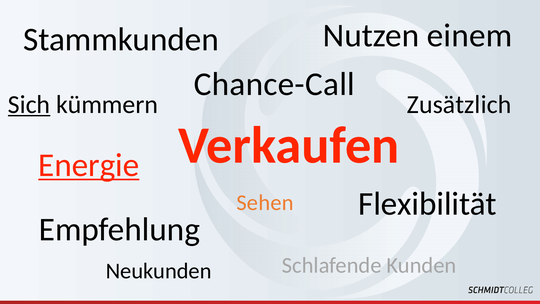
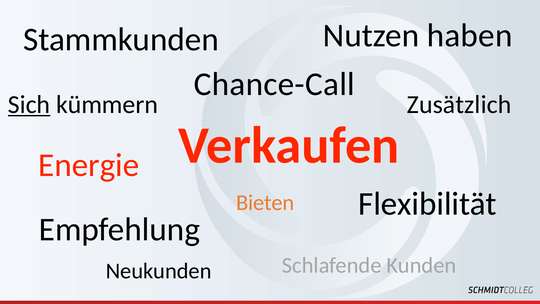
einem: einem -> haben (470, 35)
Energie underline: present -> none (89, 165)
Sehen: Sehen -> Bieten (265, 203)
